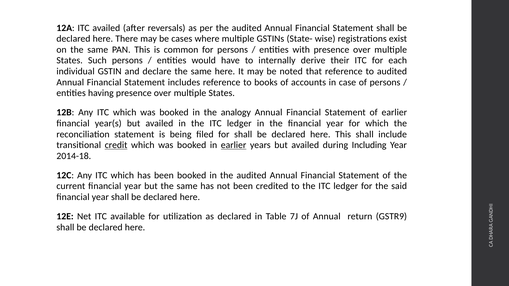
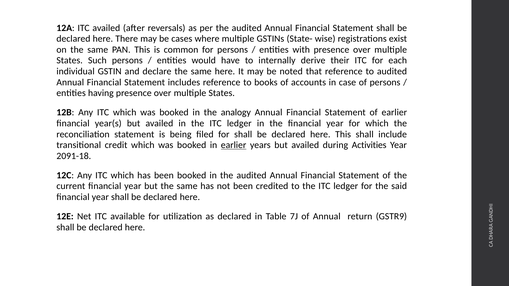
credit underline: present -> none (116, 145)
Including: Including -> Activities (369, 145)
2014-18: 2014-18 -> 2091-18 (74, 156)
